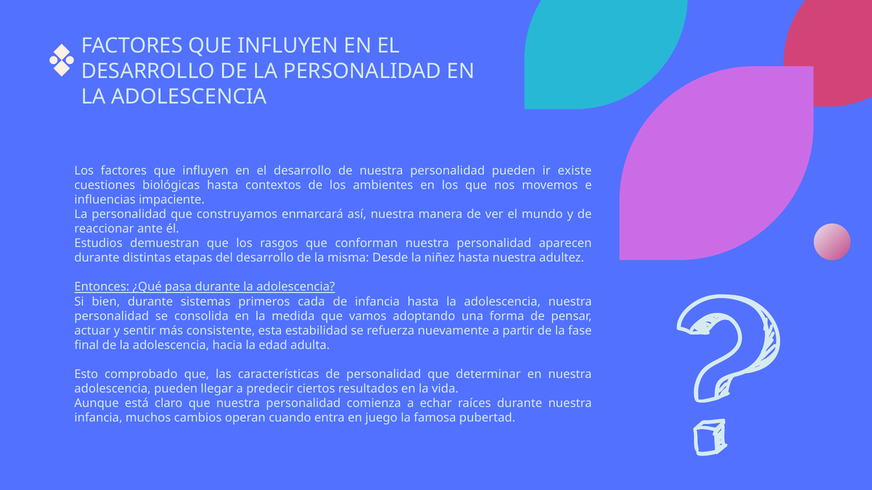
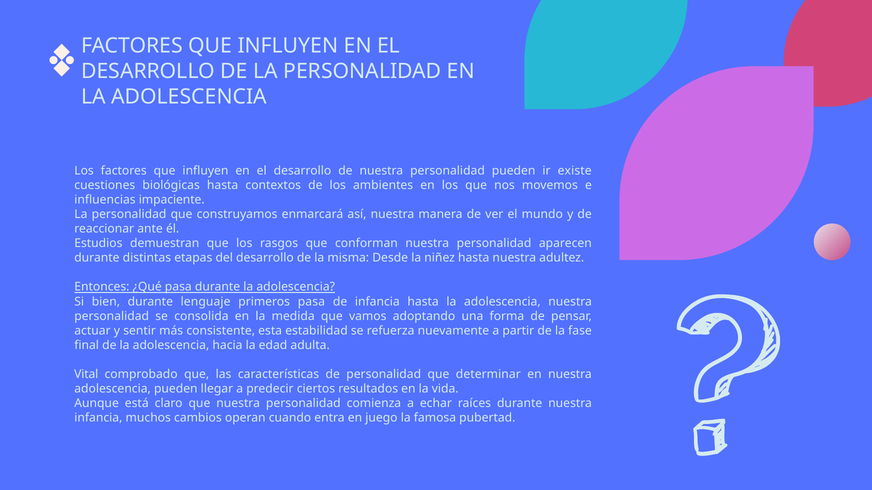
sistemas: sistemas -> lenguaje (206, 302)
primeros cada: cada -> pasa (311, 302)
Esto: Esto -> Vital (86, 375)
